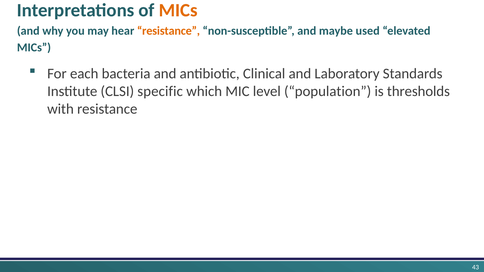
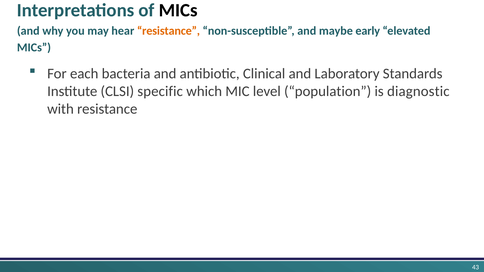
MICs colour: orange -> black (178, 10)
used: used -> early (368, 31)
thresholds: thresholds -> diagnostic (418, 91)
